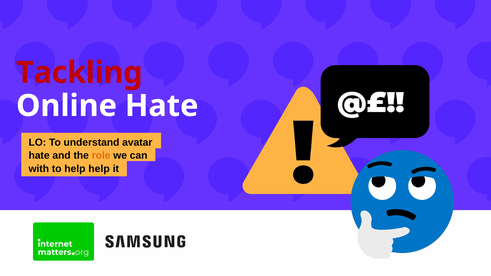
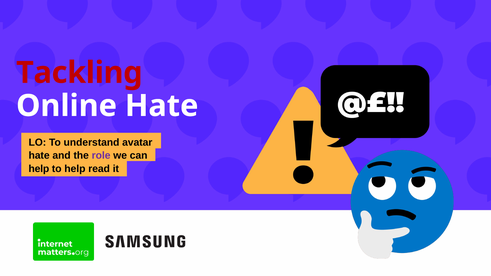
role colour: orange -> purple (101, 156)
with: with -> help (39, 169)
help help: help -> read (99, 169)
